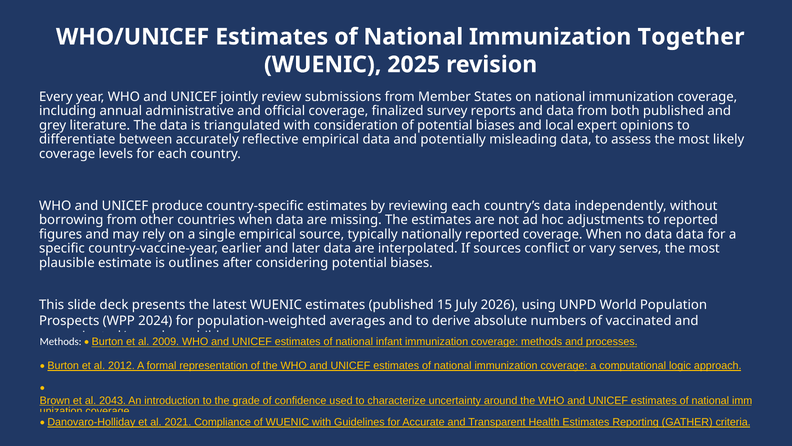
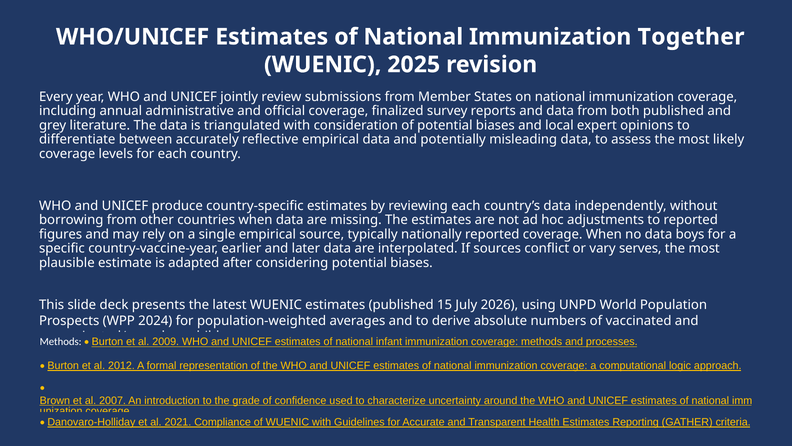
data data: data -> boys (690, 234)
outlines: outlines -> adapted (194, 262)
2043: 2043 -> 2007 (113, 400)
